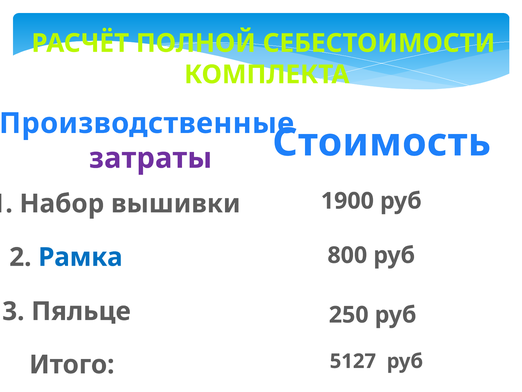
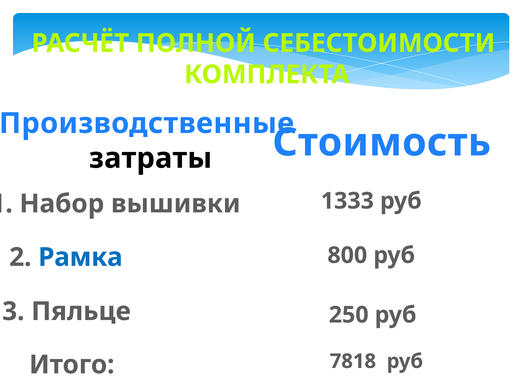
затраты colour: purple -> black (151, 158)
1900: 1900 -> 1333 (347, 201)
5127: 5127 -> 7818 (353, 361)
